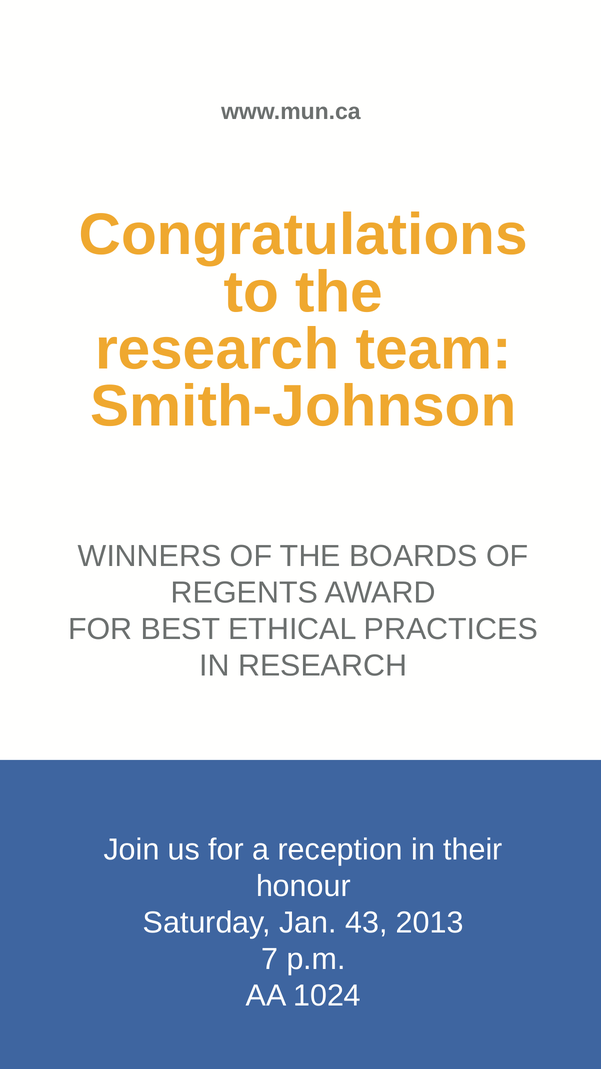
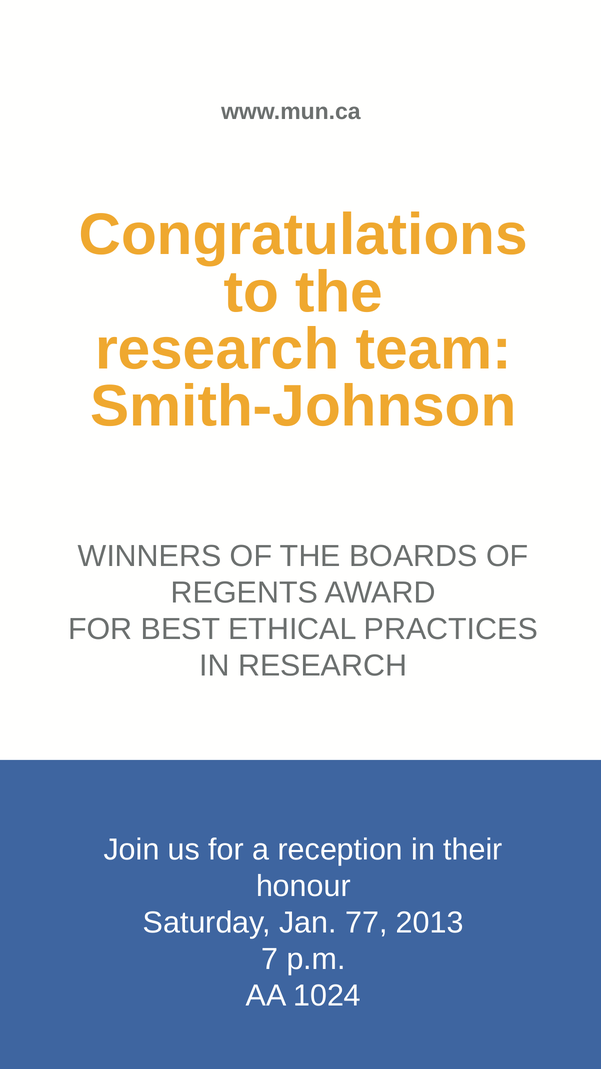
43: 43 -> 77 (366, 922)
